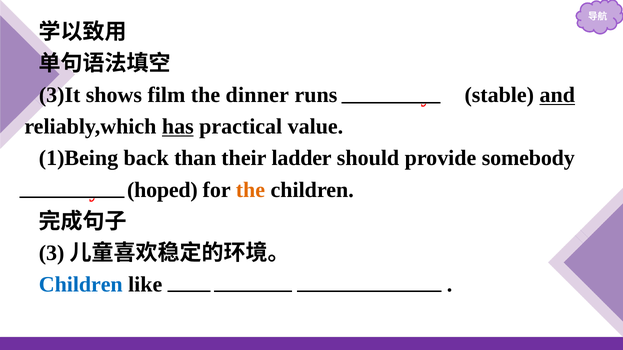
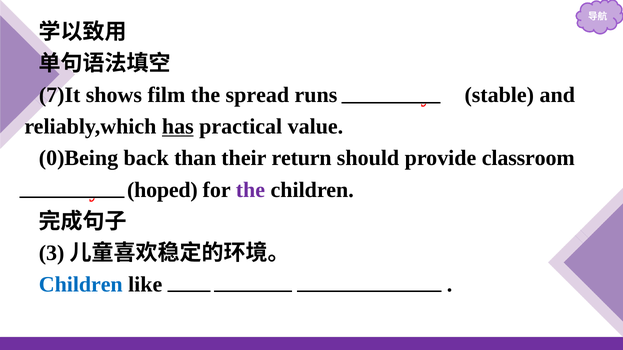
3)It: 3)It -> 7)It (60, 95)
dinner: dinner -> spread (257, 95)
and underline: present -> none (557, 95)
1)Being: 1)Being -> 0)Being (78, 158)
ladder: ladder -> return (302, 158)
somebody: somebody -> classroom (528, 158)
the colour: orange -> purple (250, 190)
